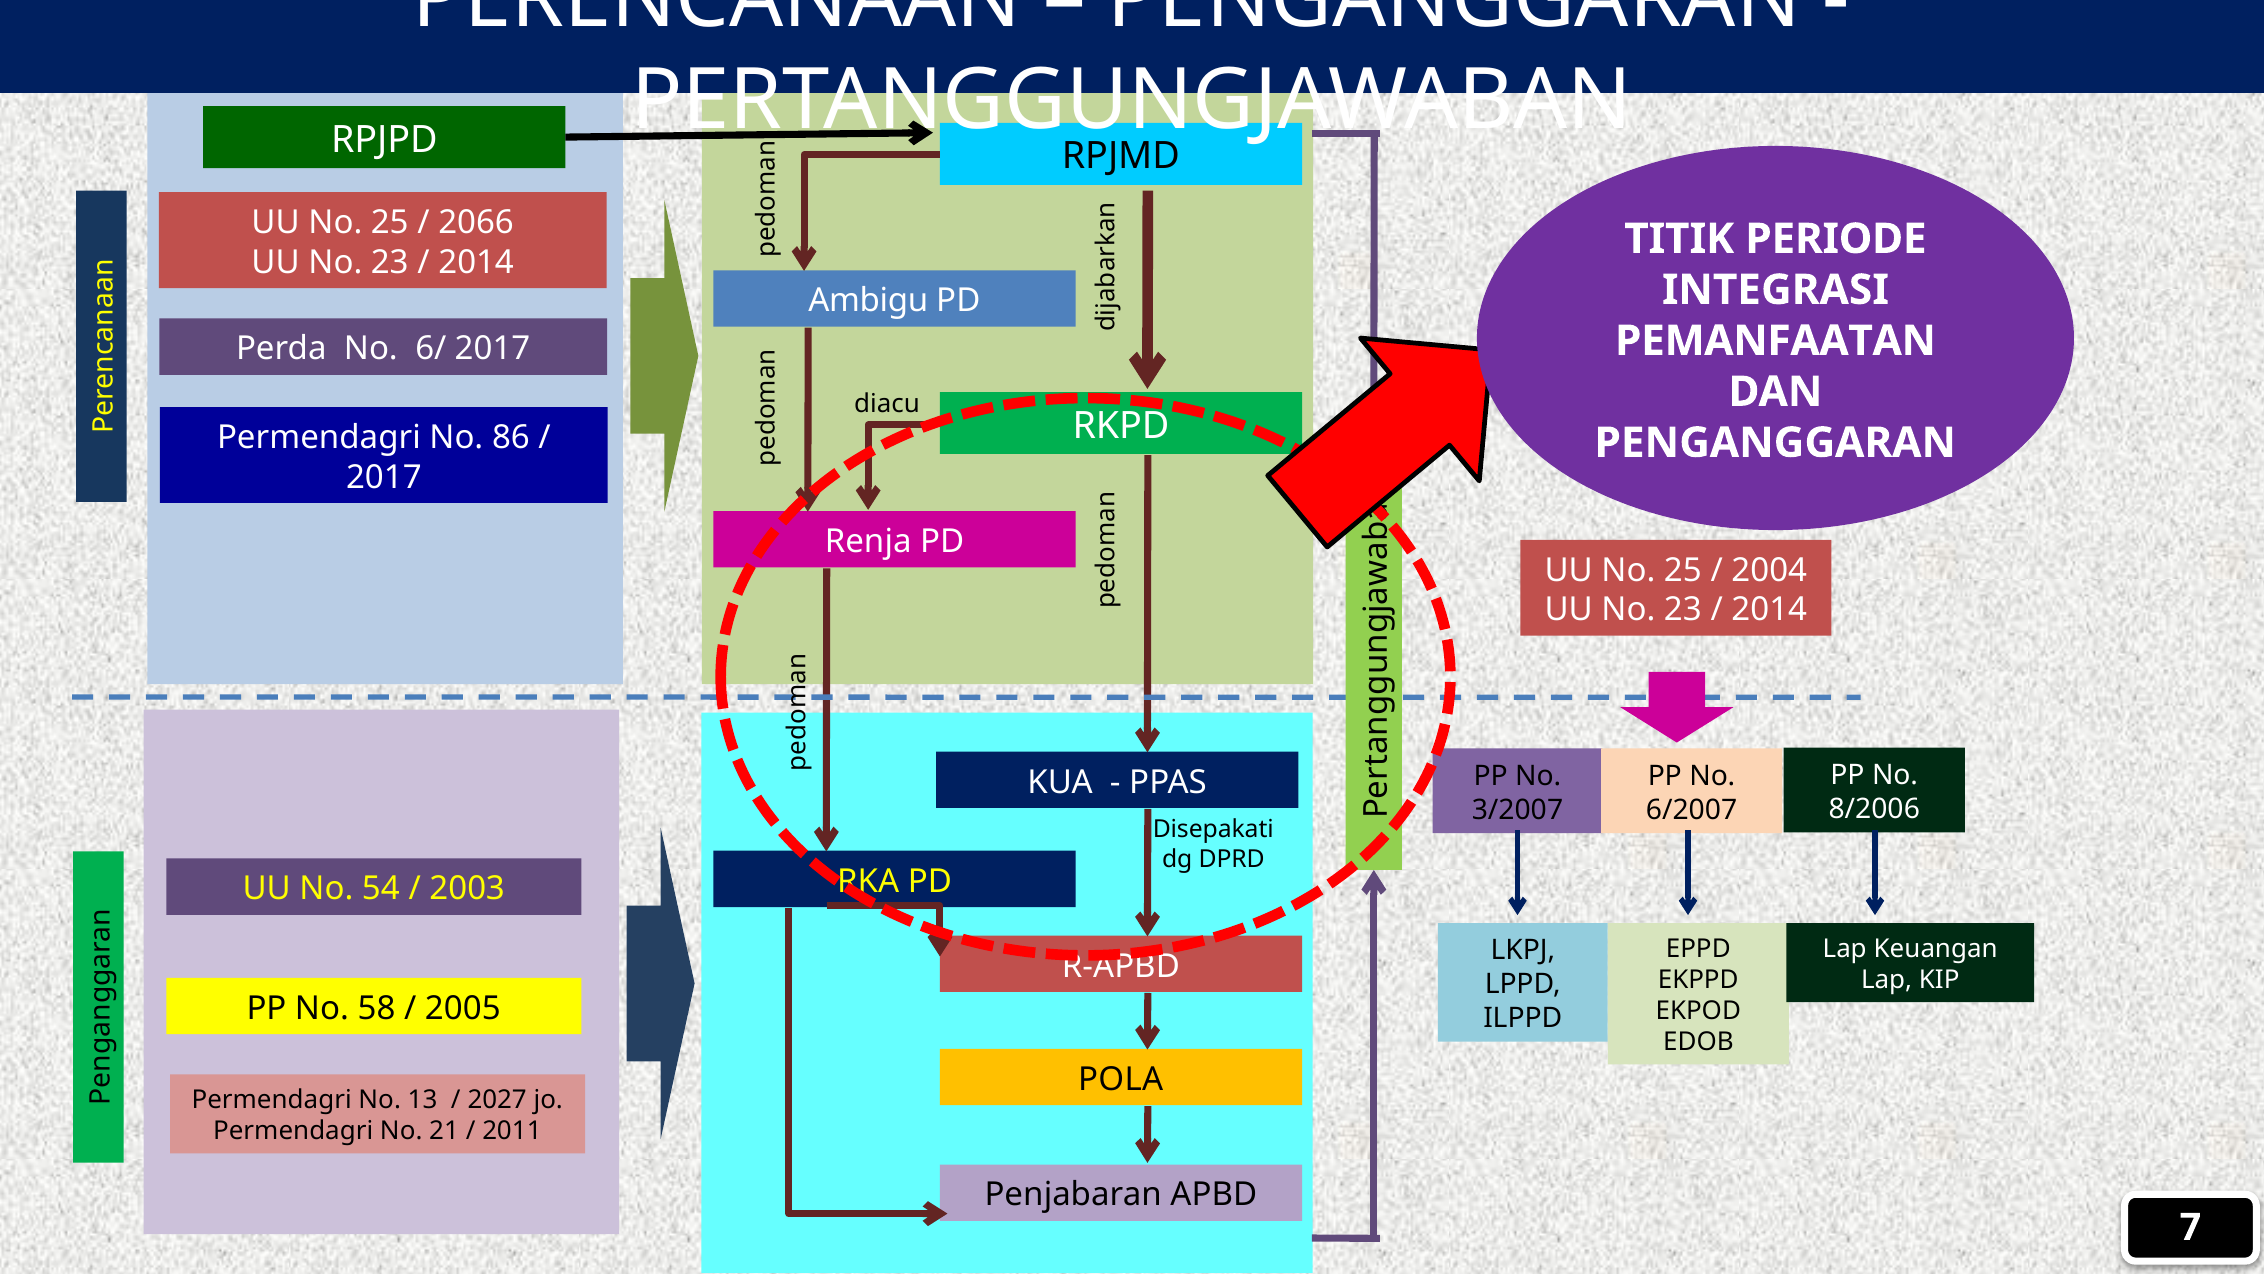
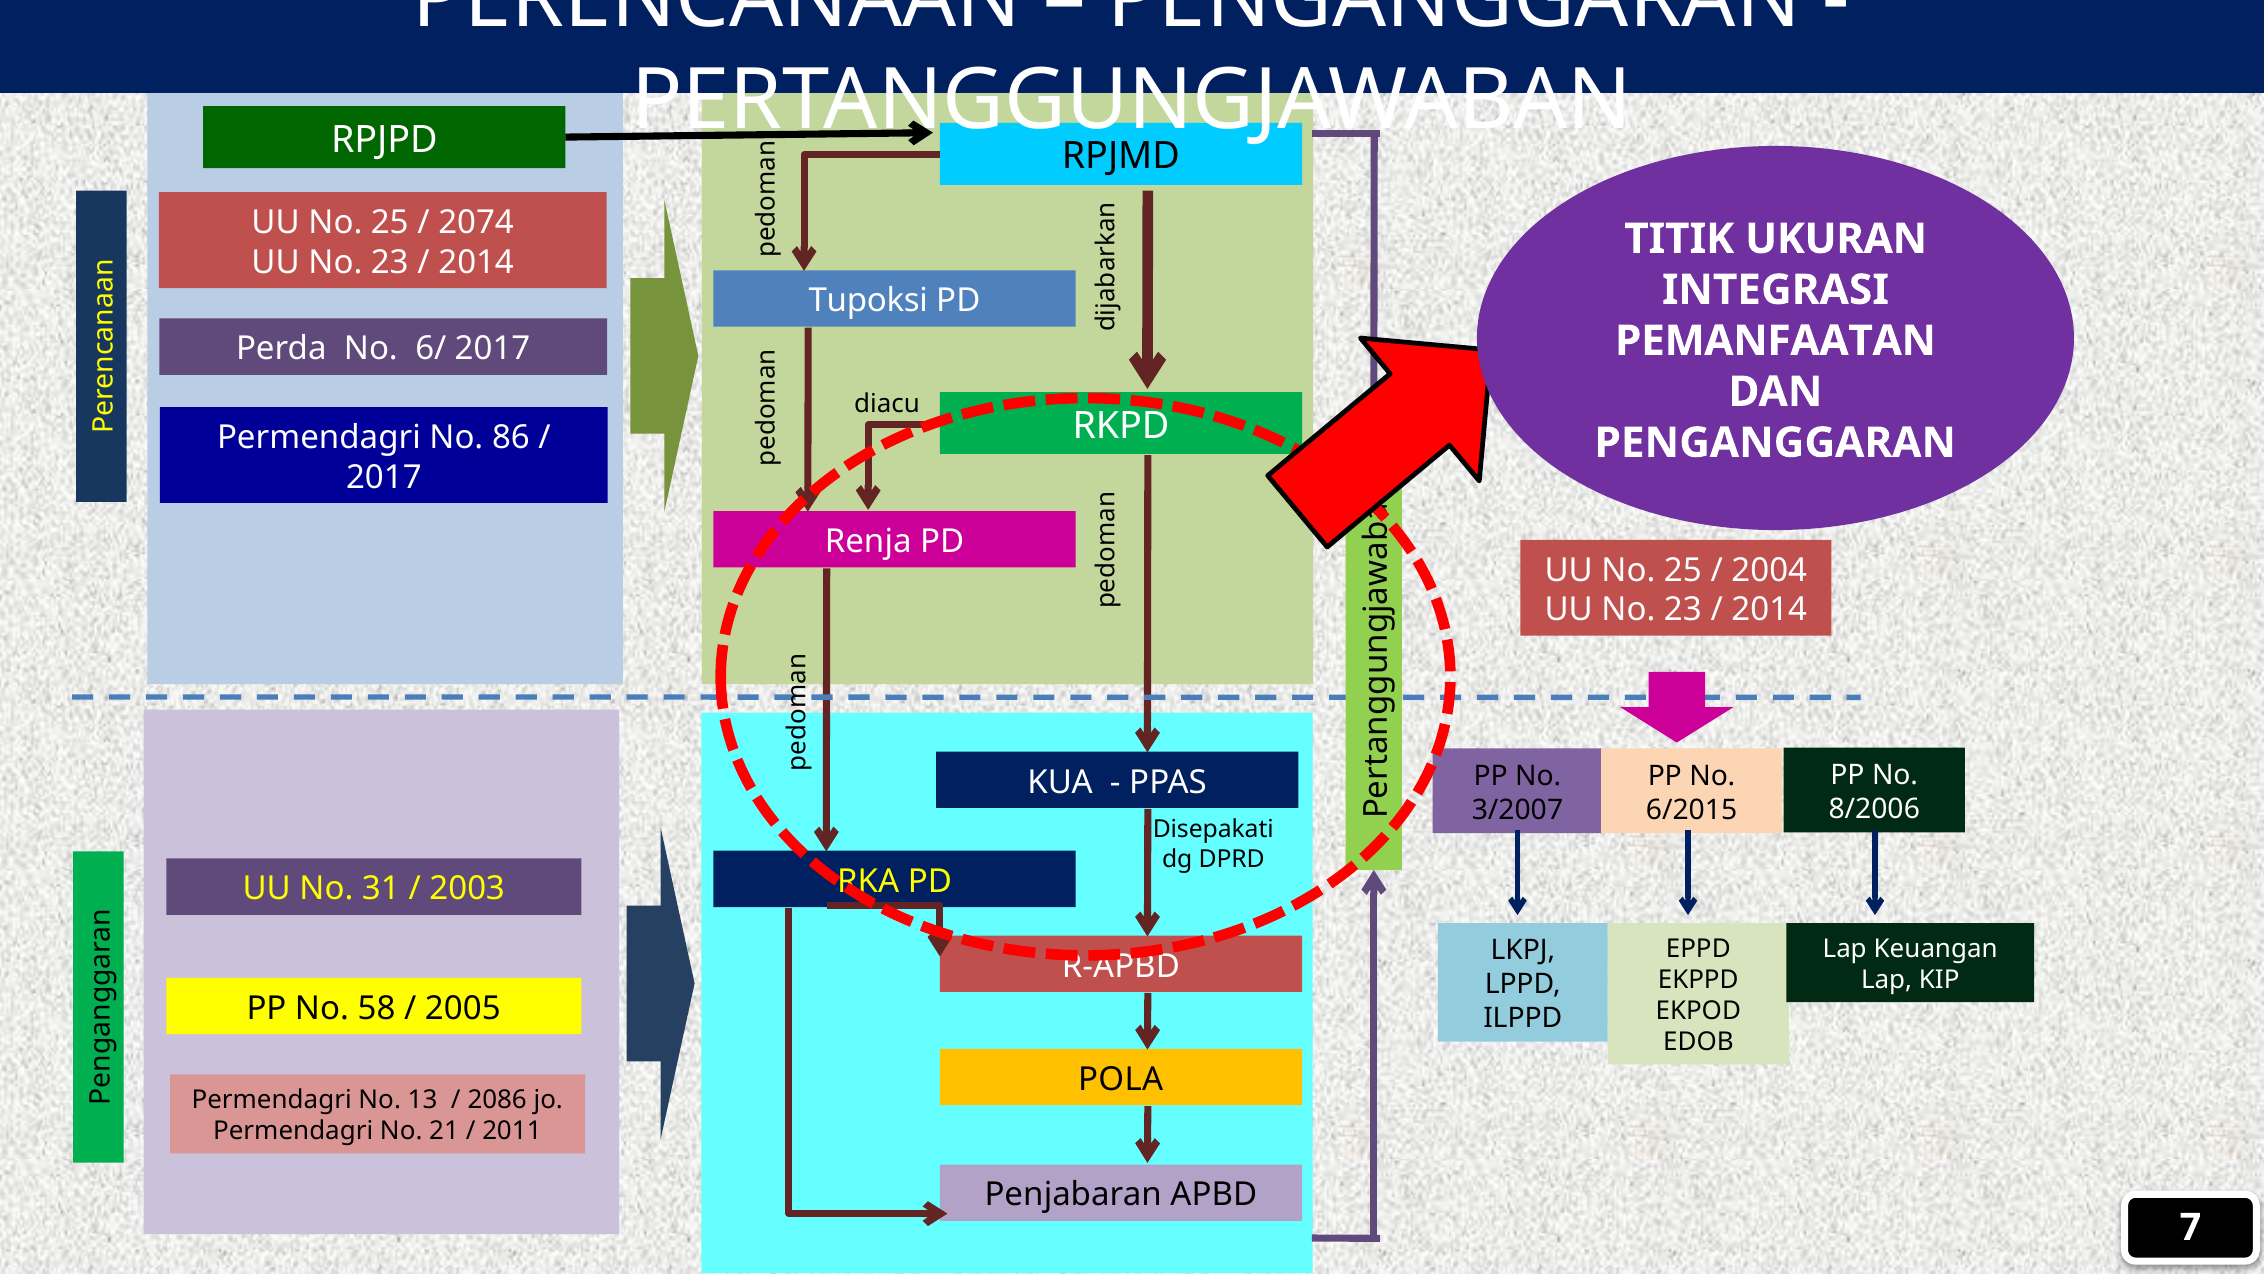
2066: 2066 -> 2074 (476, 223)
PERIODE: PERIODE -> UKURAN (1836, 239)
Ambigu: Ambigu -> Tupoksi (868, 301)
6/2007: 6/2007 -> 6/2015 (1692, 810)
54: 54 -> 31 (381, 889)
2027: 2027 -> 2086 (497, 1100)
